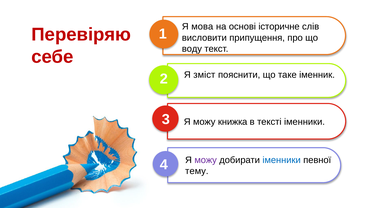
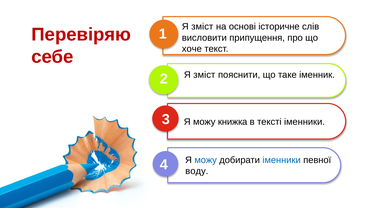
мова: мова -> зміст (202, 27)
воду: воду -> хоче (192, 49)
можу colour: purple -> blue (206, 161)
тему: тему -> воду (197, 172)
